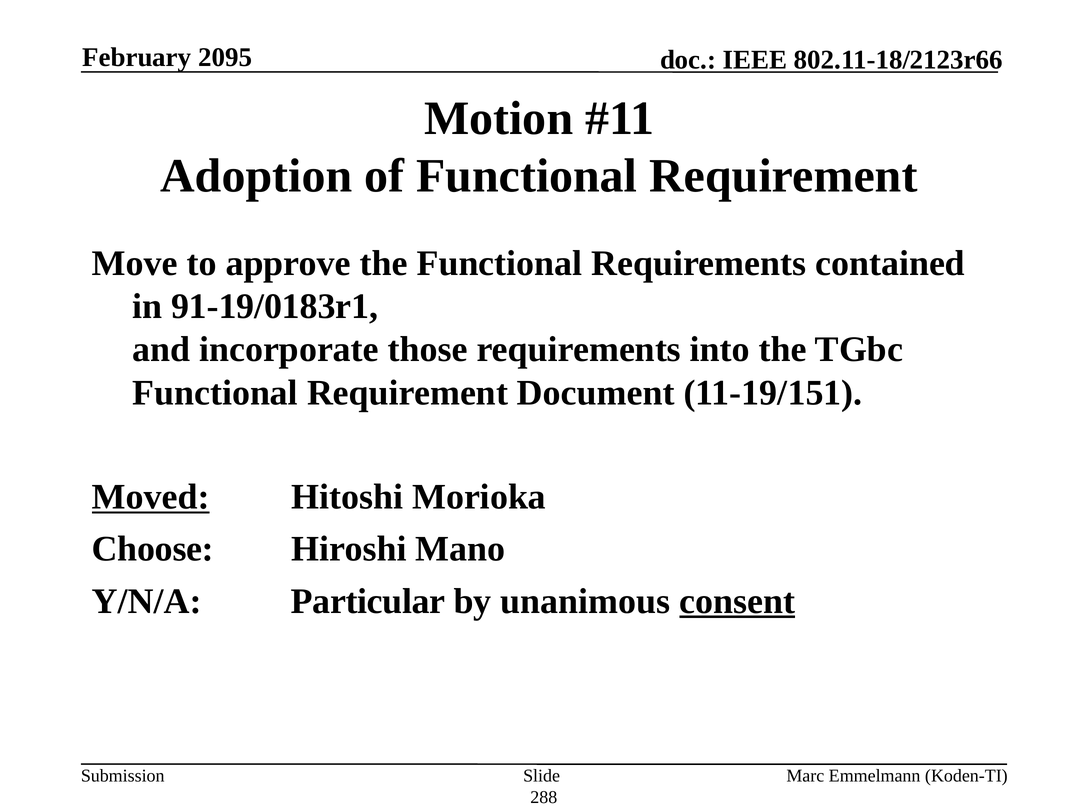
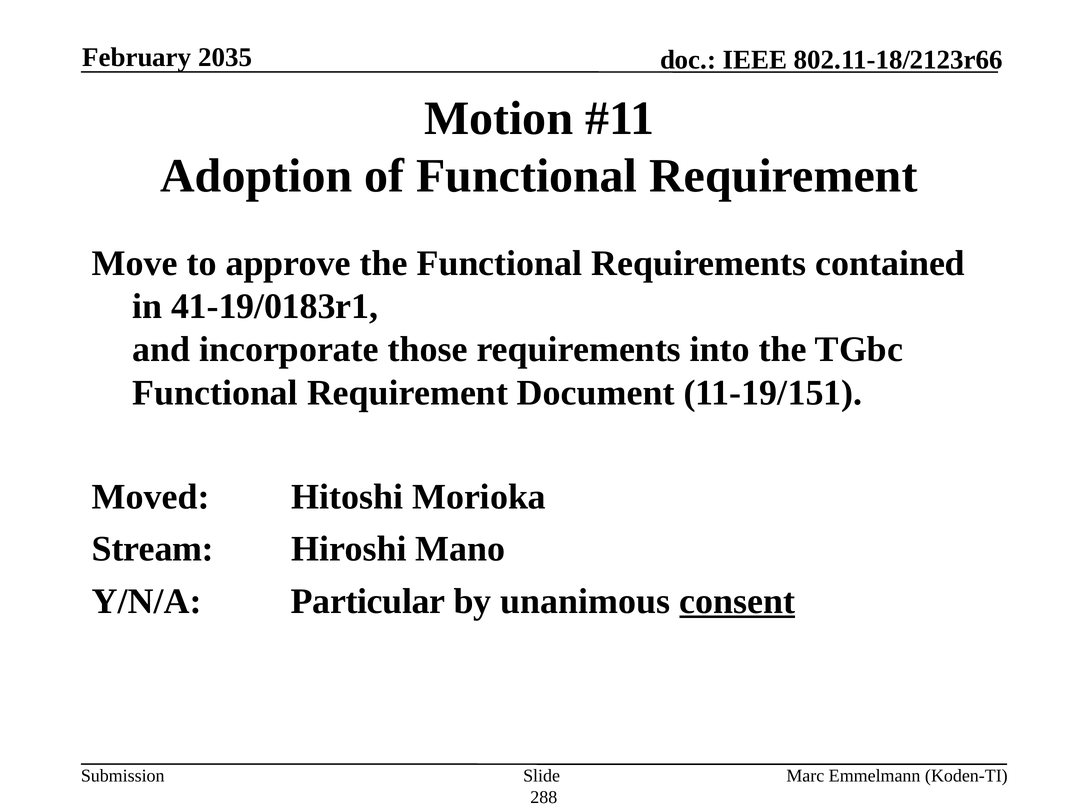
2095: 2095 -> 2035 (225, 57)
91-19/0183r1: 91-19/0183r1 -> 41-19/0183r1 (275, 306)
Moved underline: present -> none (151, 497)
Choose: Choose -> Stream (153, 549)
